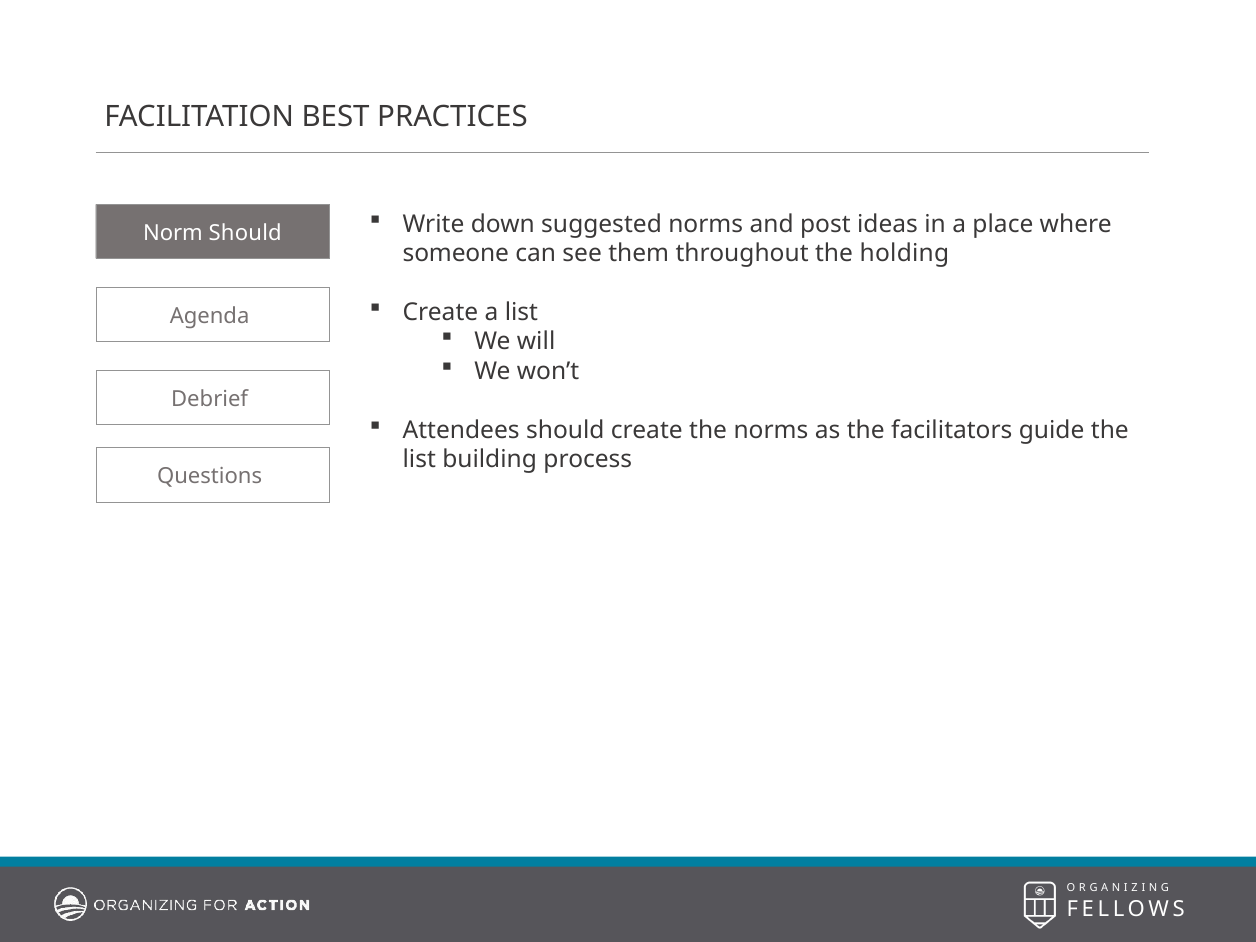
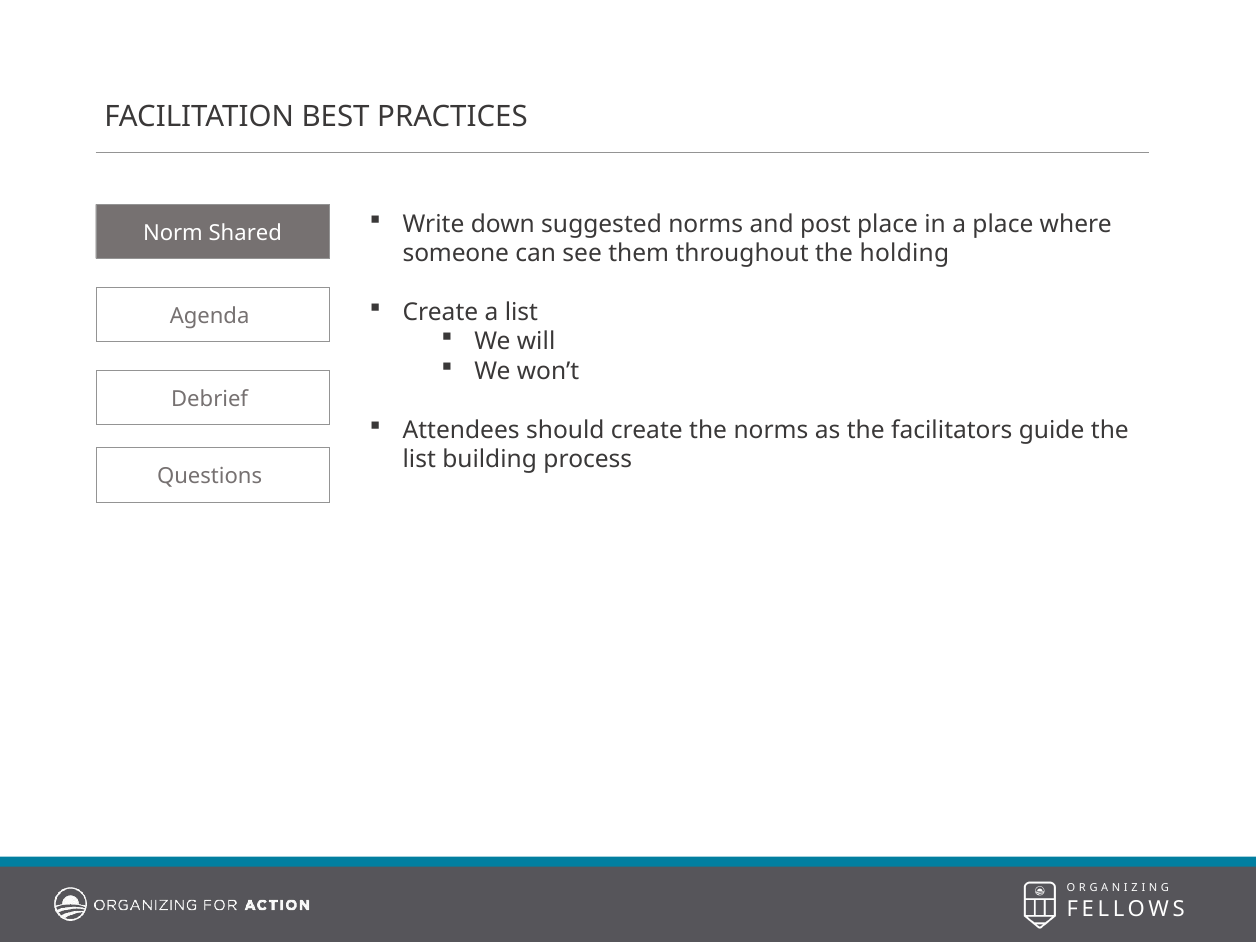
post ideas: ideas -> place (888, 224)
Norm Should: Should -> Shared (245, 233)
